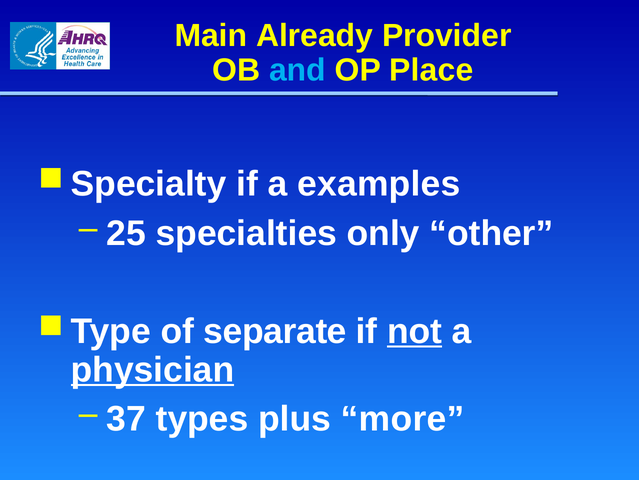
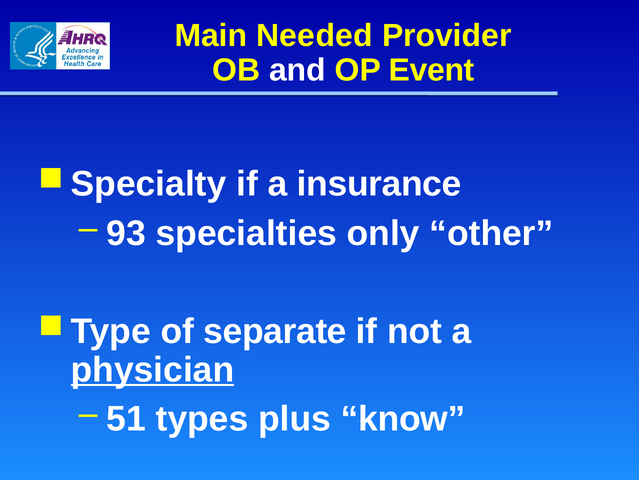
Already: Already -> Needed (314, 35)
and colour: light blue -> white (297, 70)
Place: Place -> Event (432, 70)
examples: examples -> insurance (379, 184)
25: 25 -> 93 (126, 233)
not underline: present -> none (415, 331)
37: 37 -> 51 (126, 418)
more: more -> know (403, 418)
